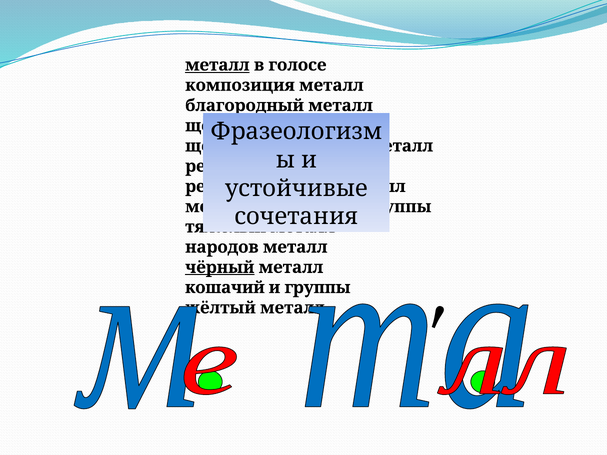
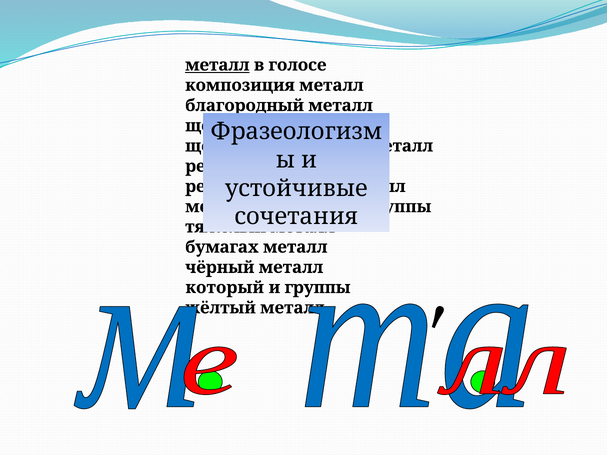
народов: народов -> бумагах (222, 247)
чёрный underline: present -> none (220, 267)
кошачий: кошачий -> который (225, 288)
